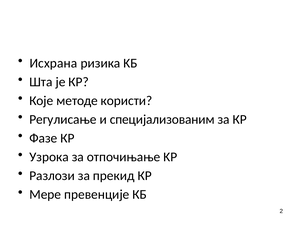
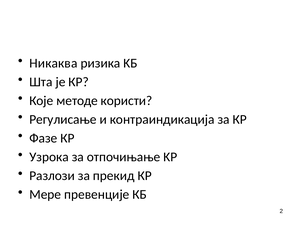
Исхрана: Исхрана -> Никаква (53, 63)
специјализованим: специјализованим -> контраиндикација (162, 119)
